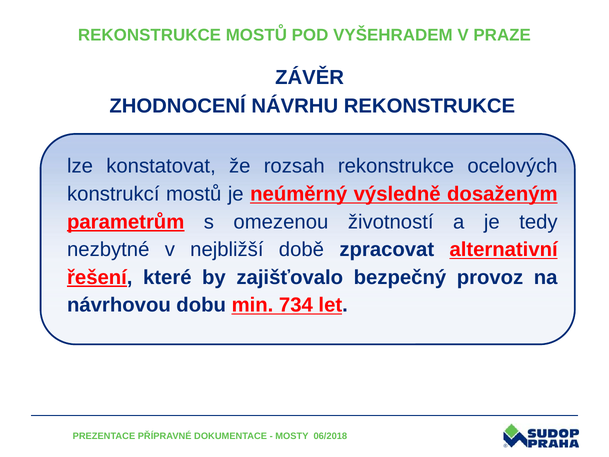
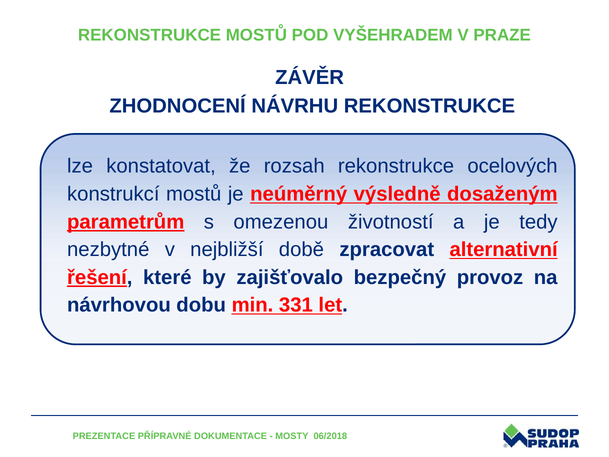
734: 734 -> 331 (296, 305)
